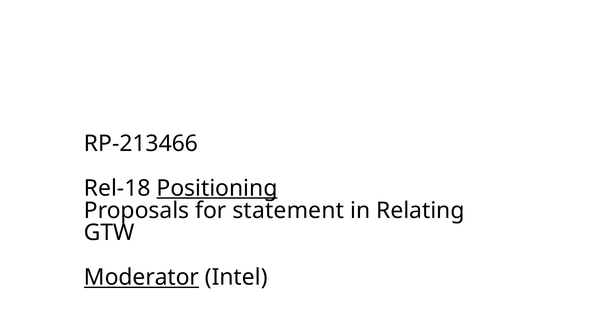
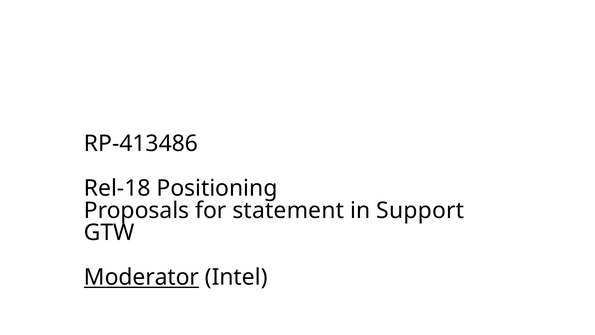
RP-213466: RP-213466 -> RP-413486 (141, 143)
Positioning underline: present -> none (217, 188)
Relating: Relating -> Support (420, 210)
